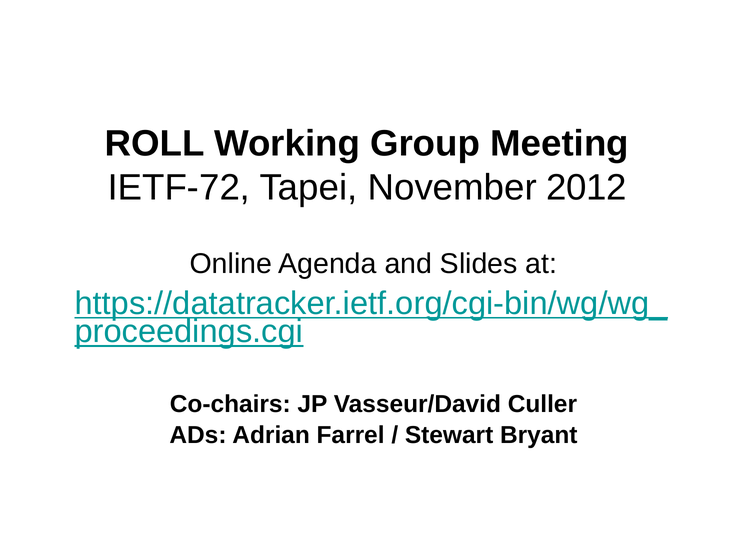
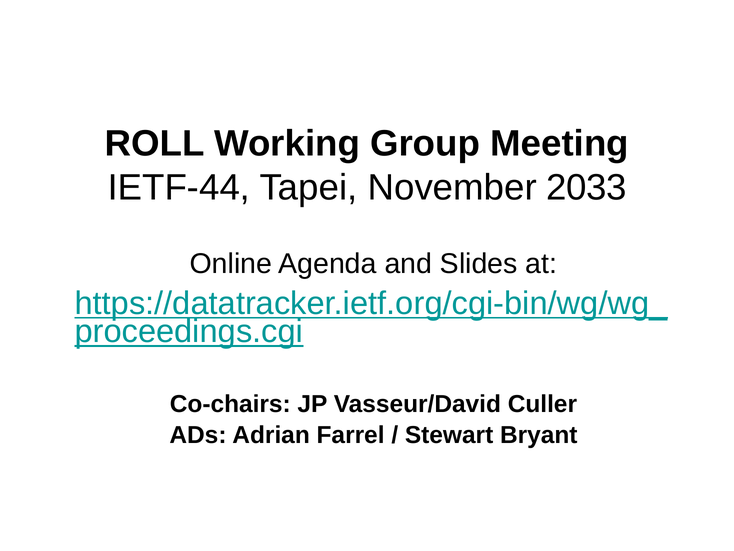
IETF-72: IETF-72 -> IETF-44 (179, 188)
2012: 2012 -> 2033 (587, 188)
